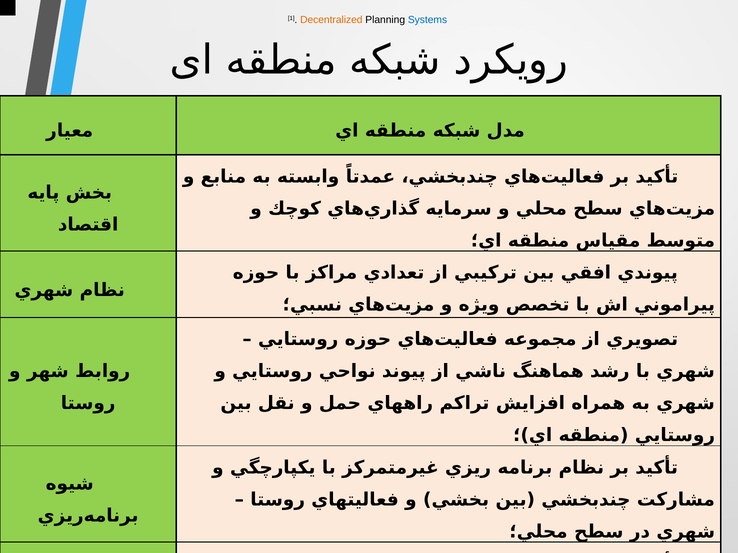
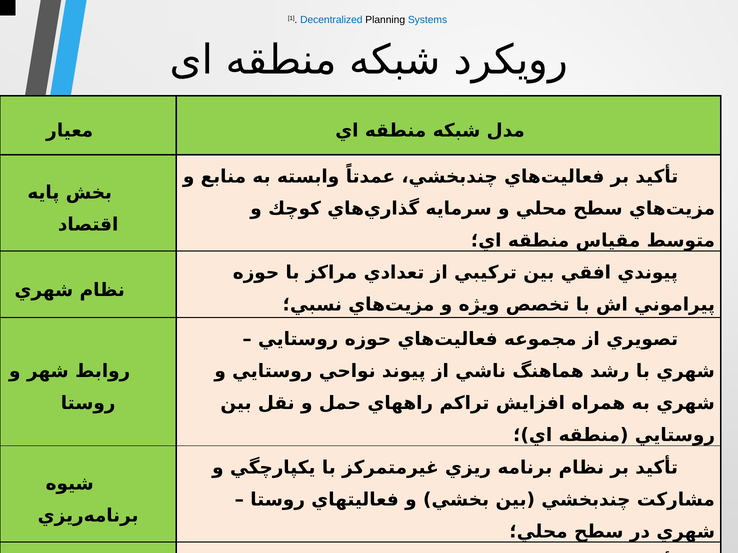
Decentralized colour: orange -> blue (331, 20)
